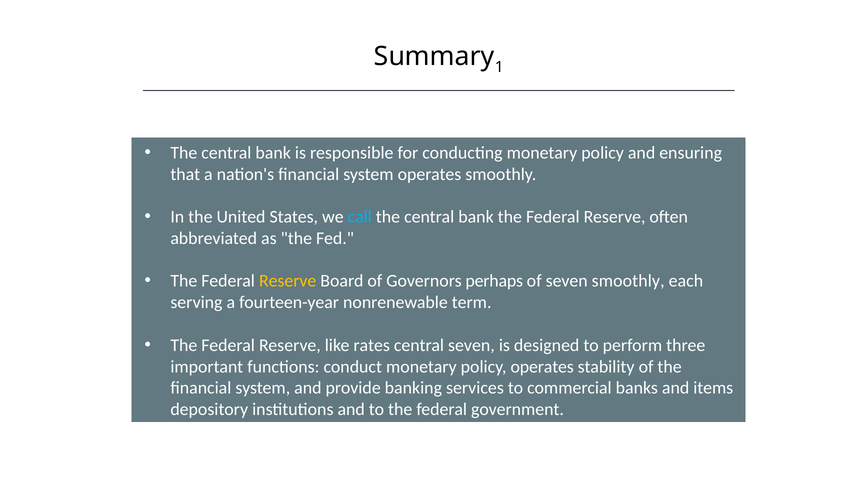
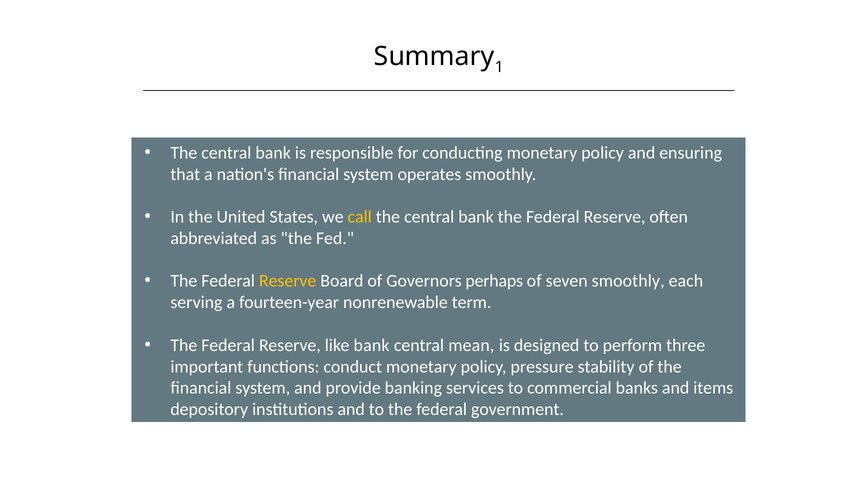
call colour: light blue -> yellow (360, 217)
like rates: rates -> bank (372, 346)
central seven: seven -> mean (471, 346)
policy operates: operates -> pressure (542, 367)
